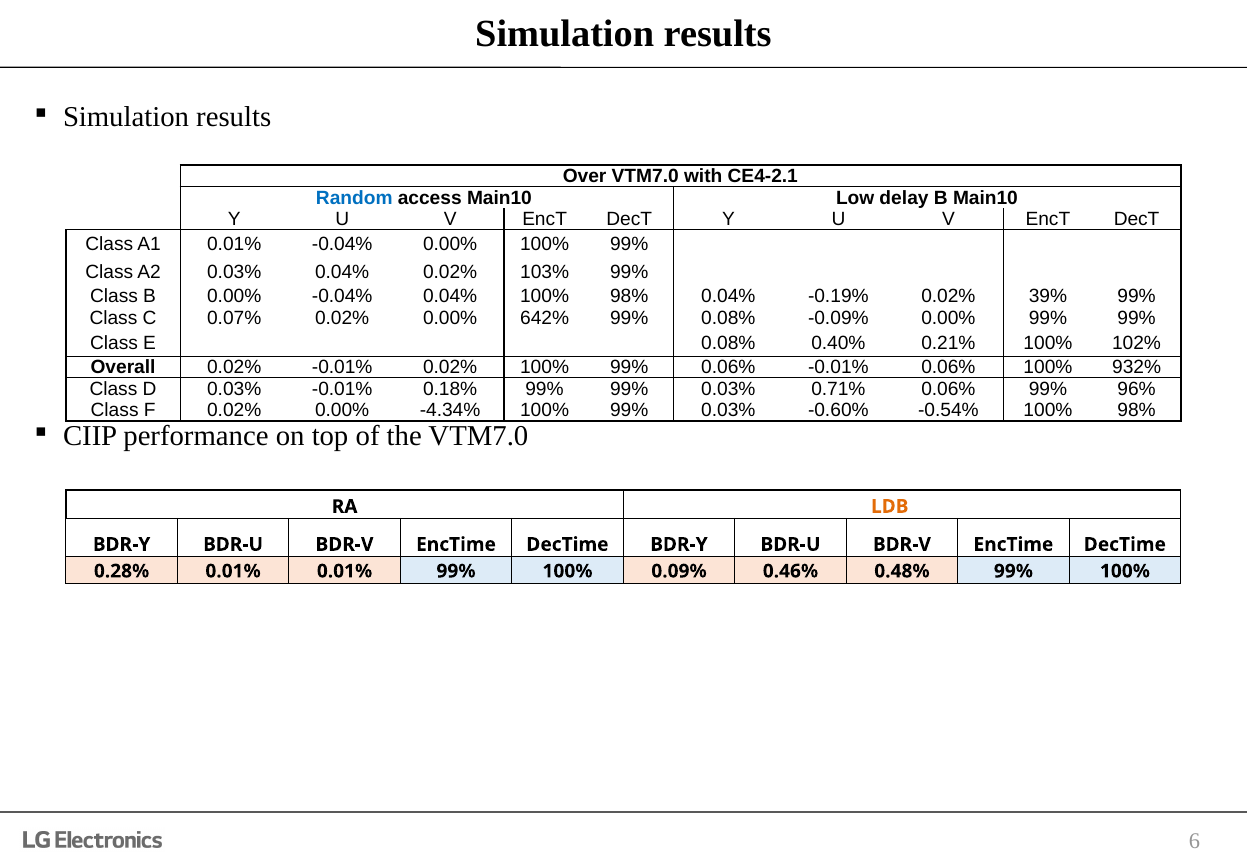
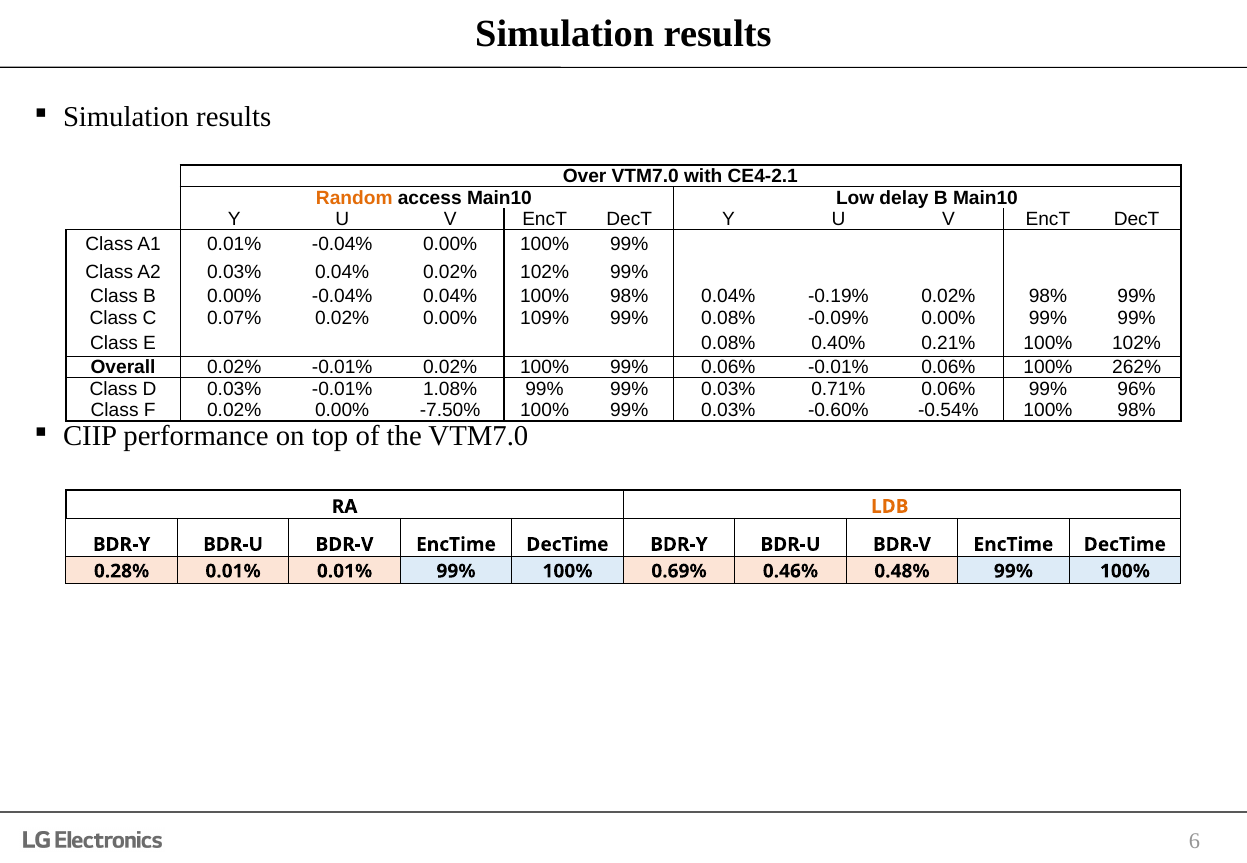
Random colour: blue -> orange (354, 198)
0.02% 103%: 103% -> 102% (545, 272)
0.02% 39%: 39% -> 98% (1048, 297)
642%: 642% -> 109% (545, 318)
932%: 932% -> 262% (1137, 368)
0.18%: 0.18% -> 1.08% (450, 389)
-4.34%: -4.34% -> -7.50% (450, 411)
0.09%: 0.09% -> 0.69% (679, 571)
